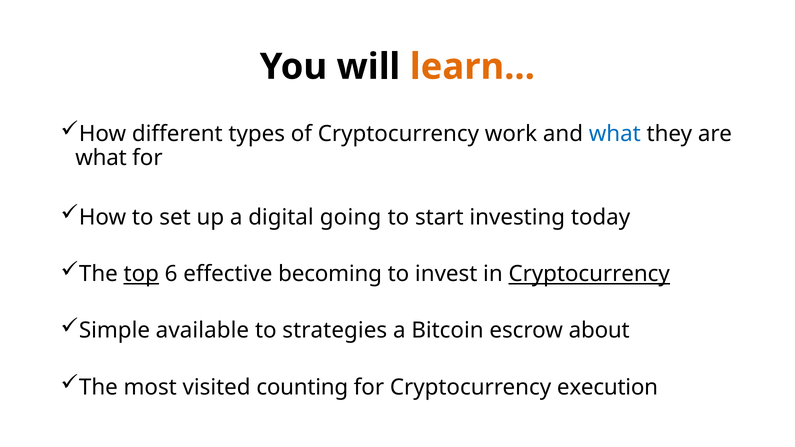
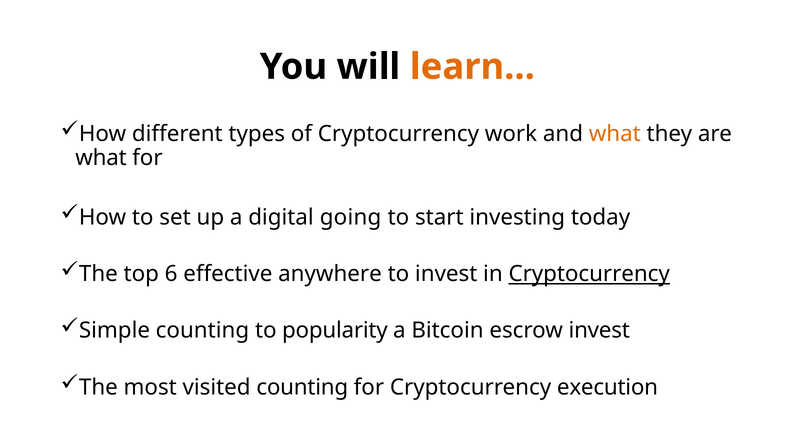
what colour: blue -> orange (615, 134)
top underline: present -> none (141, 274)
becoming: becoming -> anywhere (330, 274)
Simple available: available -> counting (202, 331)
strategies: strategies -> popularity (335, 331)
escrow about: about -> invest (599, 331)
